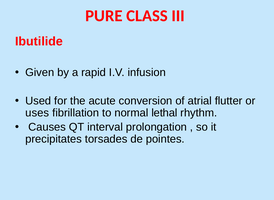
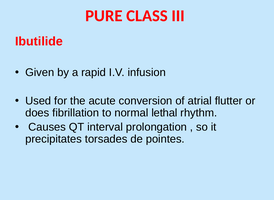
uses: uses -> does (37, 112)
